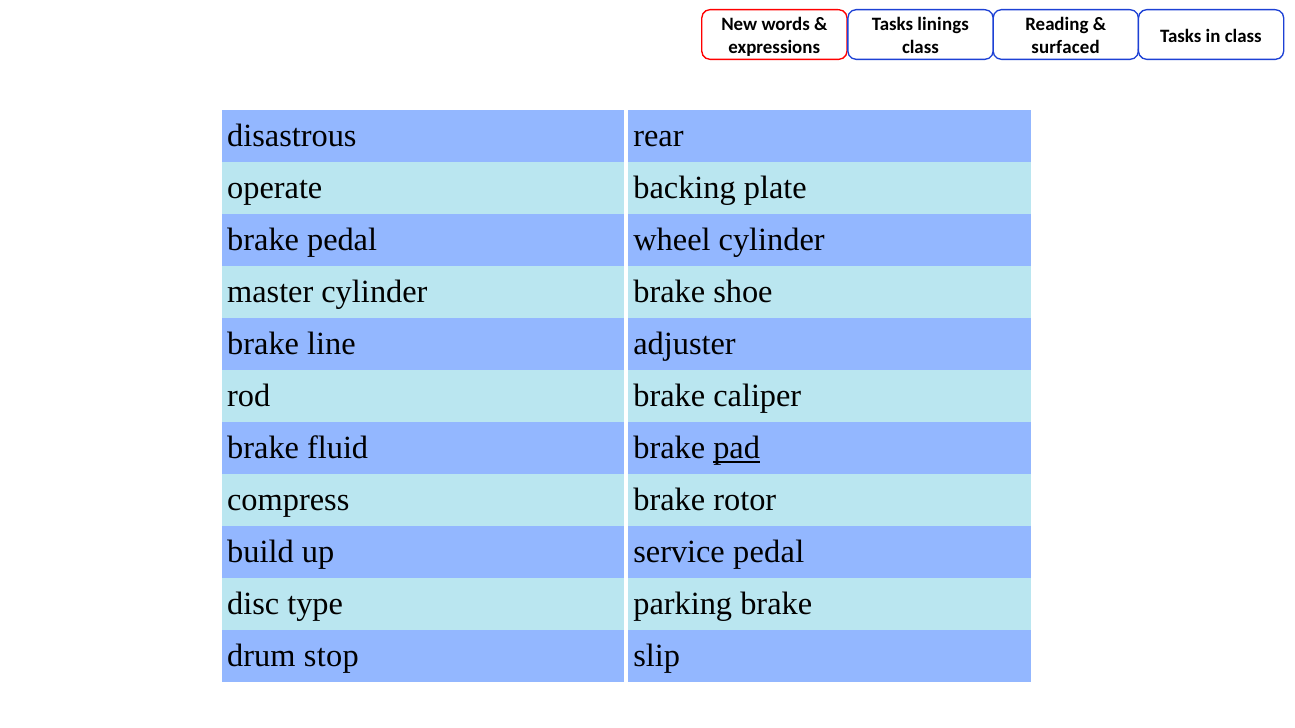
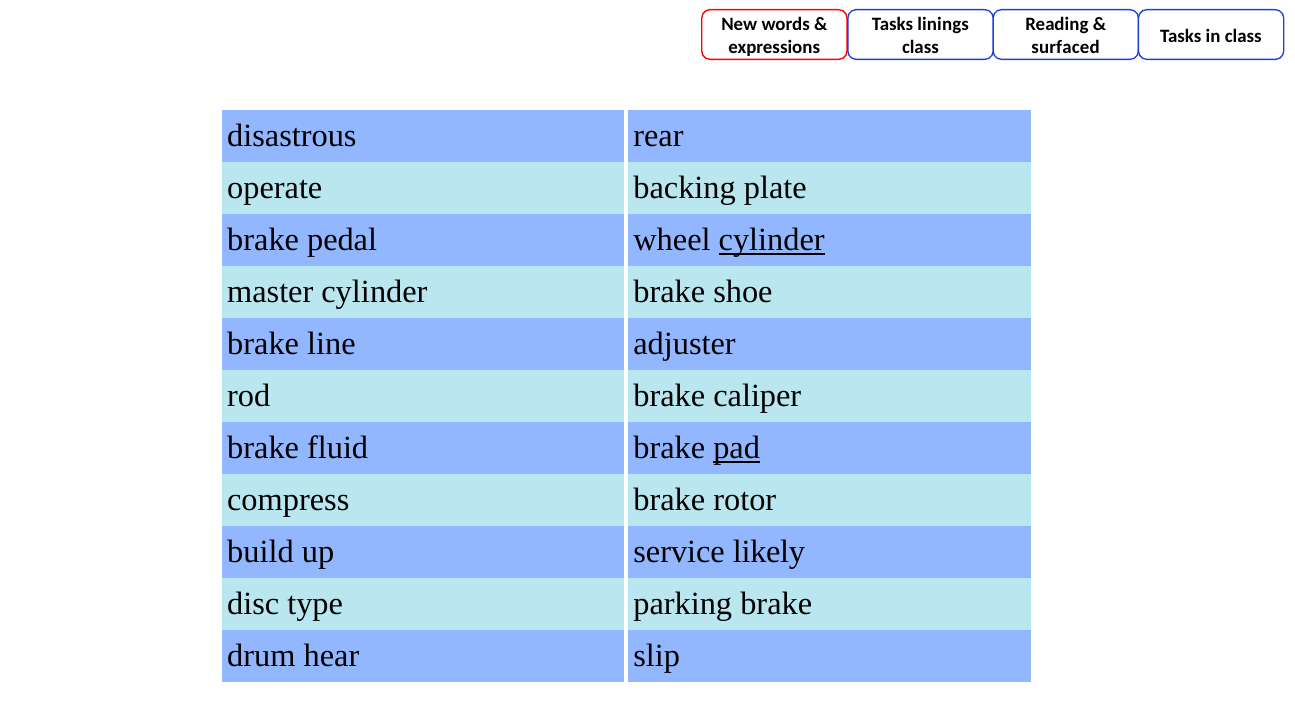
cylinder underline: none -> present (772, 240)
service pedal: pedal -> likely (769, 552)
stop: stop -> hear (331, 657)
